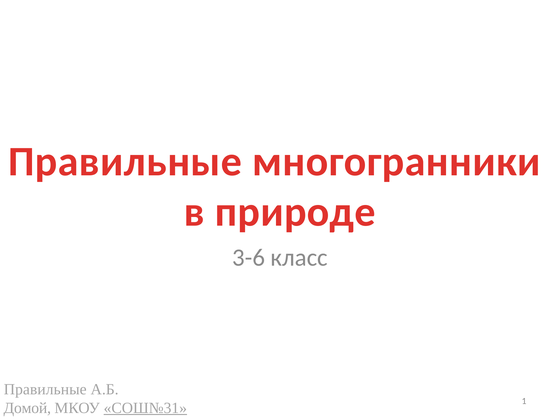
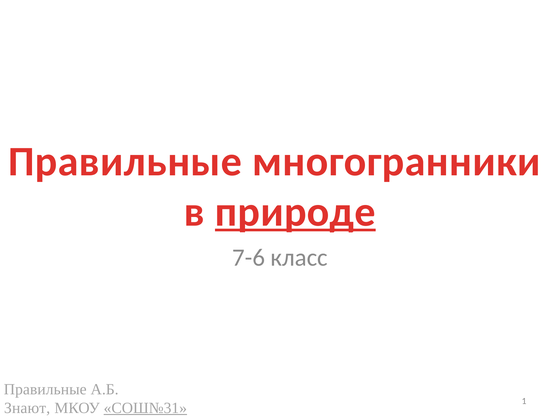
природе underline: none -> present (295, 212)
3-6: 3-6 -> 7-6 (249, 257)
Домой: Домой -> Знают (27, 408)
